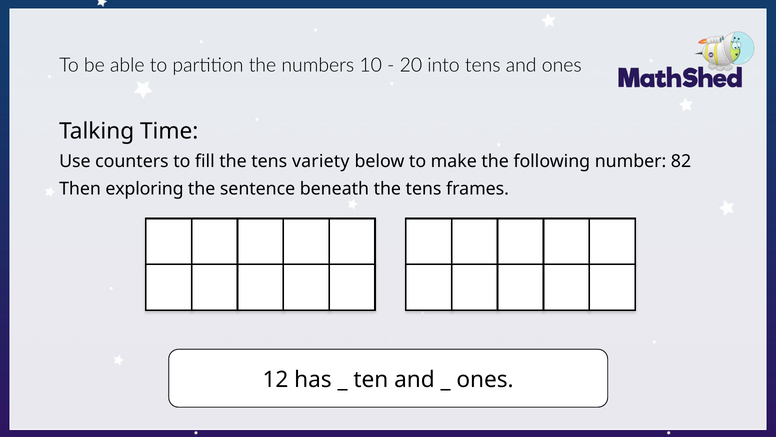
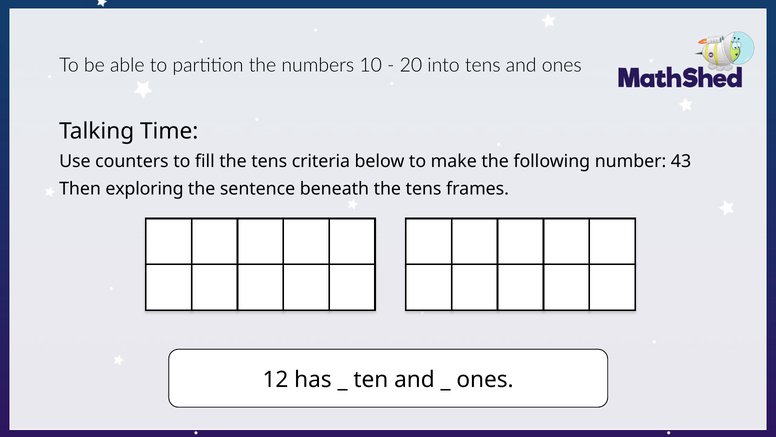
variety: variety -> criteria (321, 161)
82: 82 -> 43 (681, 161)
